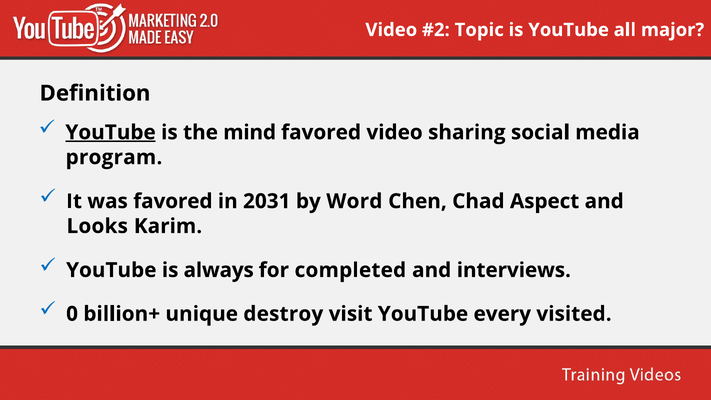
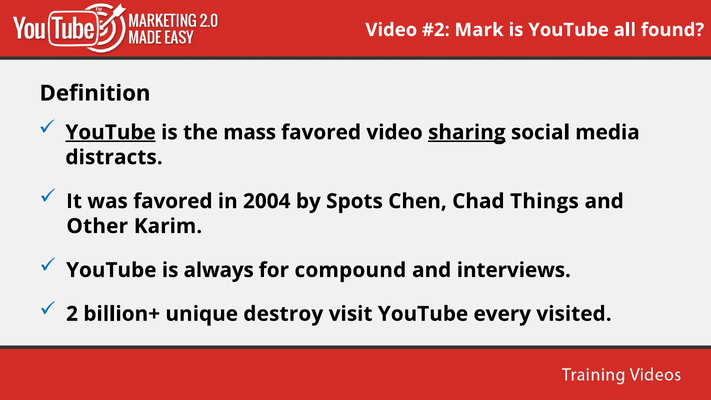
Topic: Topic -> Mark (479, 30)
major: major -> found (673, 30)
mind: mind -> mass (250, 132)
sharing underline: none -> present (467, 132)
program: program -> distracts (114, 157)
2031: 2031 -> 2004 (267, 201)
Word: Word -> Spots (354, 201)
Aspect: Aspect -> Things (544, 201)
Looks: Looks -> Other (97, 226)
completed: completed -> compound (350, 270)
0: 0 -> 2 (72, 314)
